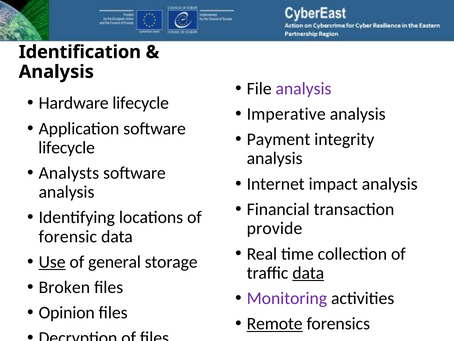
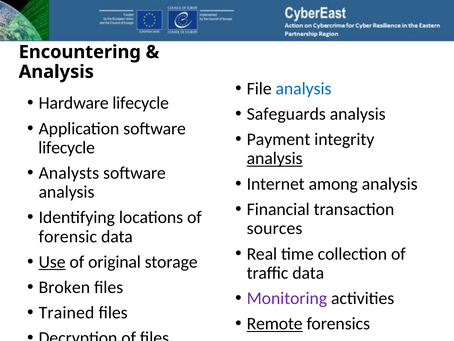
Identification: Identification -> Encountering (80, 52)
analysis colour: purple -> blue (304, 88)
Imperative: Imperative -> Safeguards (286, 114)
analysis underline: none -> present (275, 158)
impact: impact -> among (333, 184)
provide: provide -> sources (275, 228)
general: general -> original (115, 261)
data underline: present -> none (308, 273)
Opinion: Opinion -> Trained (67, 312)
